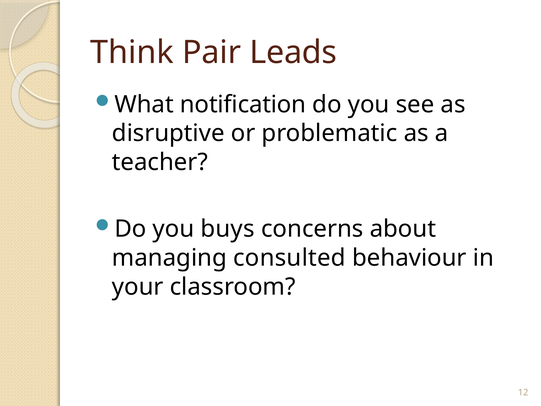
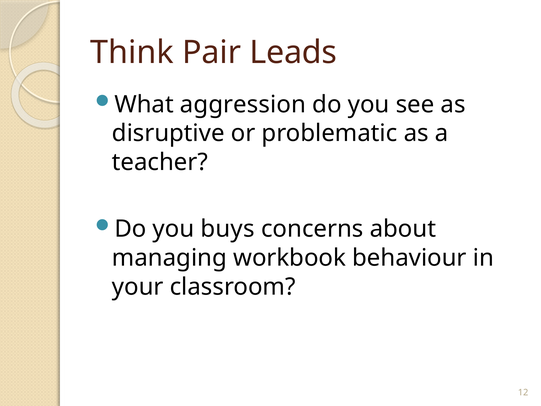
notification: notification -> aggression (243, 104)
consulted: consulted -> workbook (290, 258)
